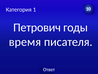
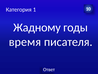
Петрович: Петрович -> Жадному (37, 27)
